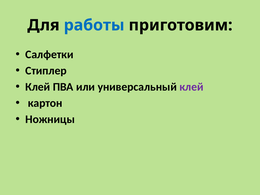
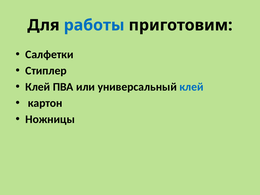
клей colour: purple -> blue (191, 87)
